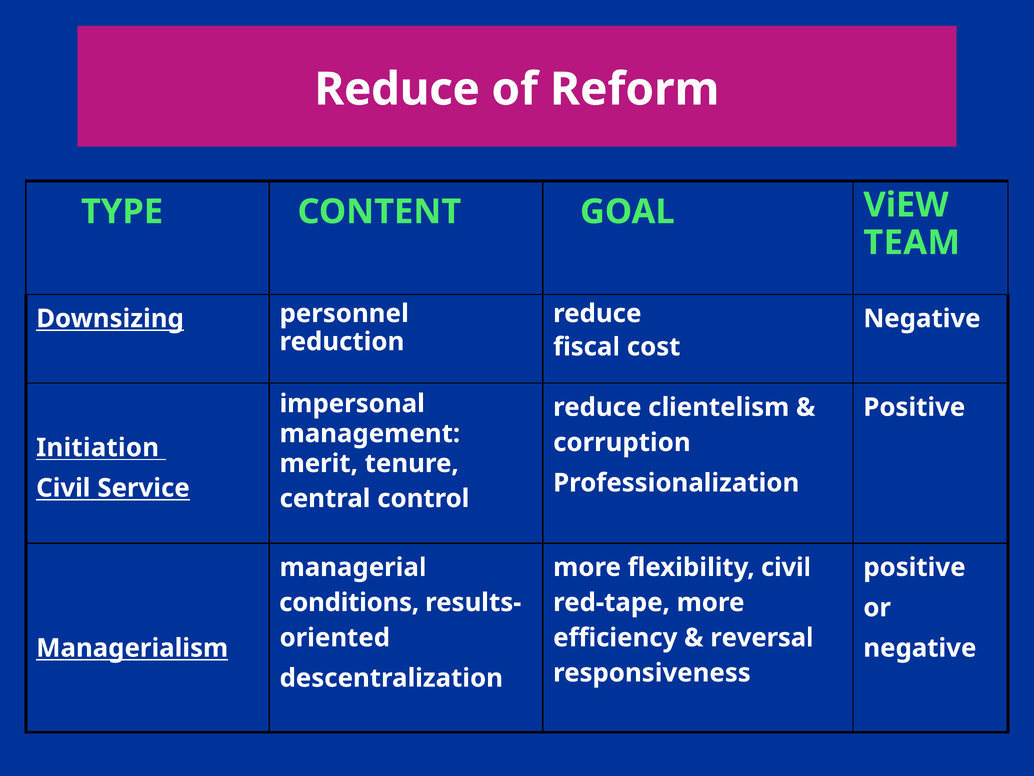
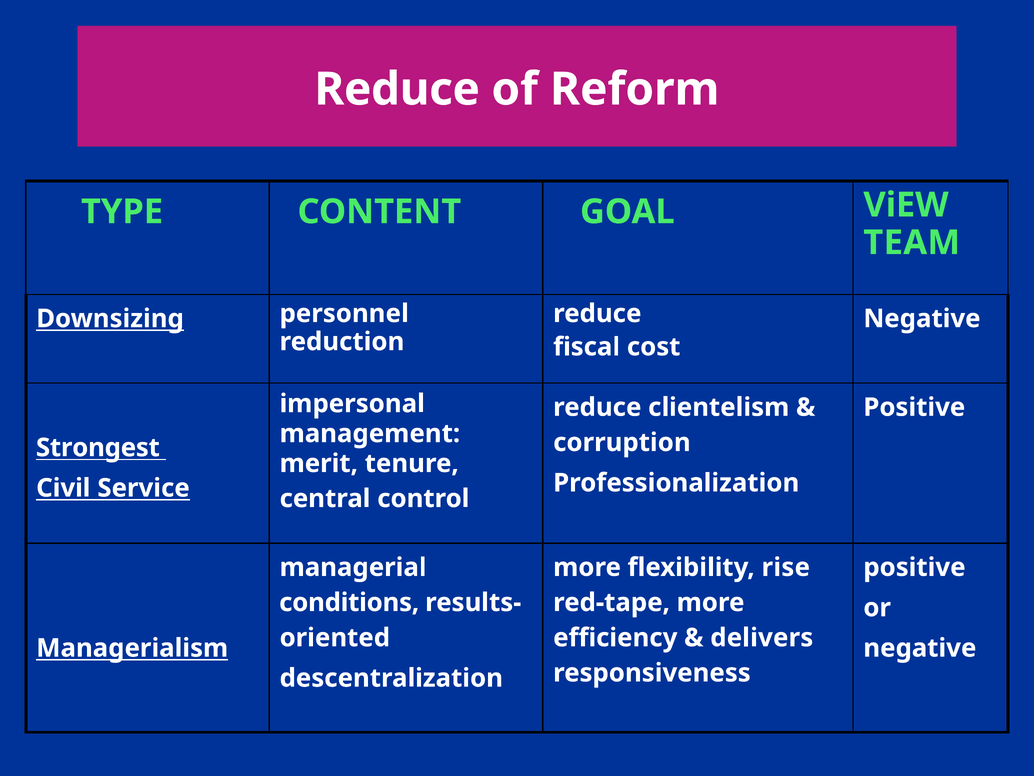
Initiation: Initiation -> Strongest (98, 447)
flexibility civil: civil -> rise (786, 567)
reversal: reversal -> delivers (762, 637)
